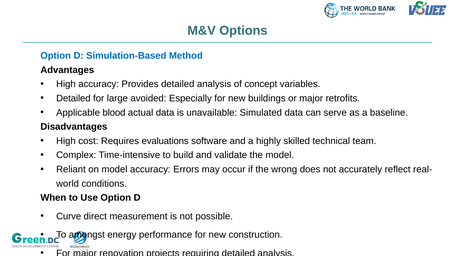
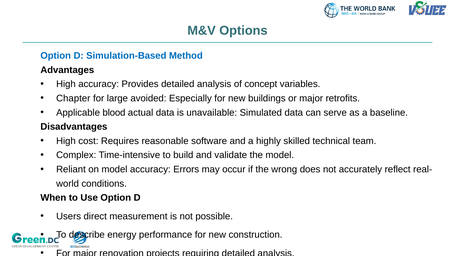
Detailed: Detailed -> Chapter (73, 98)
evaluations: evaluations -> reasonable (165, 141)
Curve: Curve -> Users (69, 216)
amongst: amongst -> describe (87, 235)
